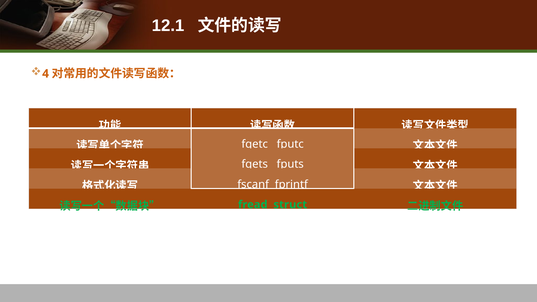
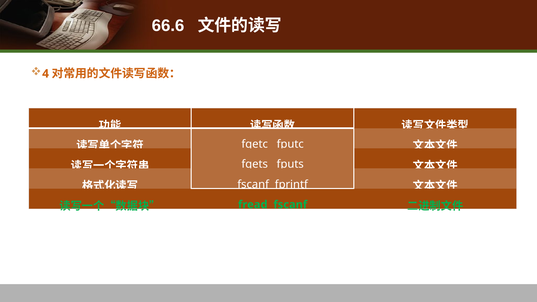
12.1: 12.1 -> 66.6 (168, 26)
fread struct: struct -> fscanf (290, 205)
